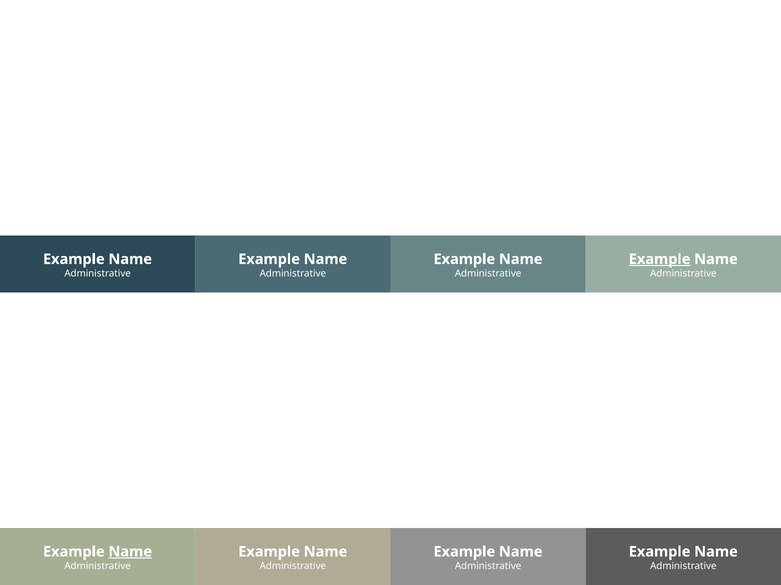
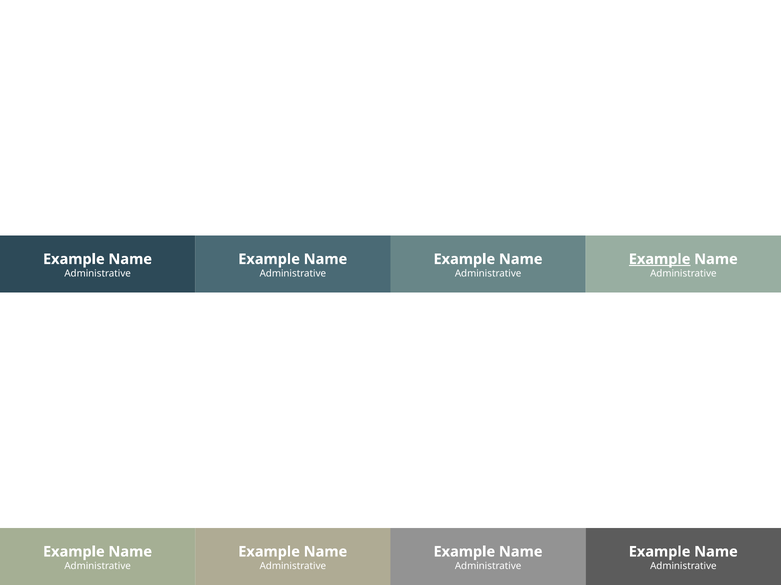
Name underline: present -> none (130, 552)
